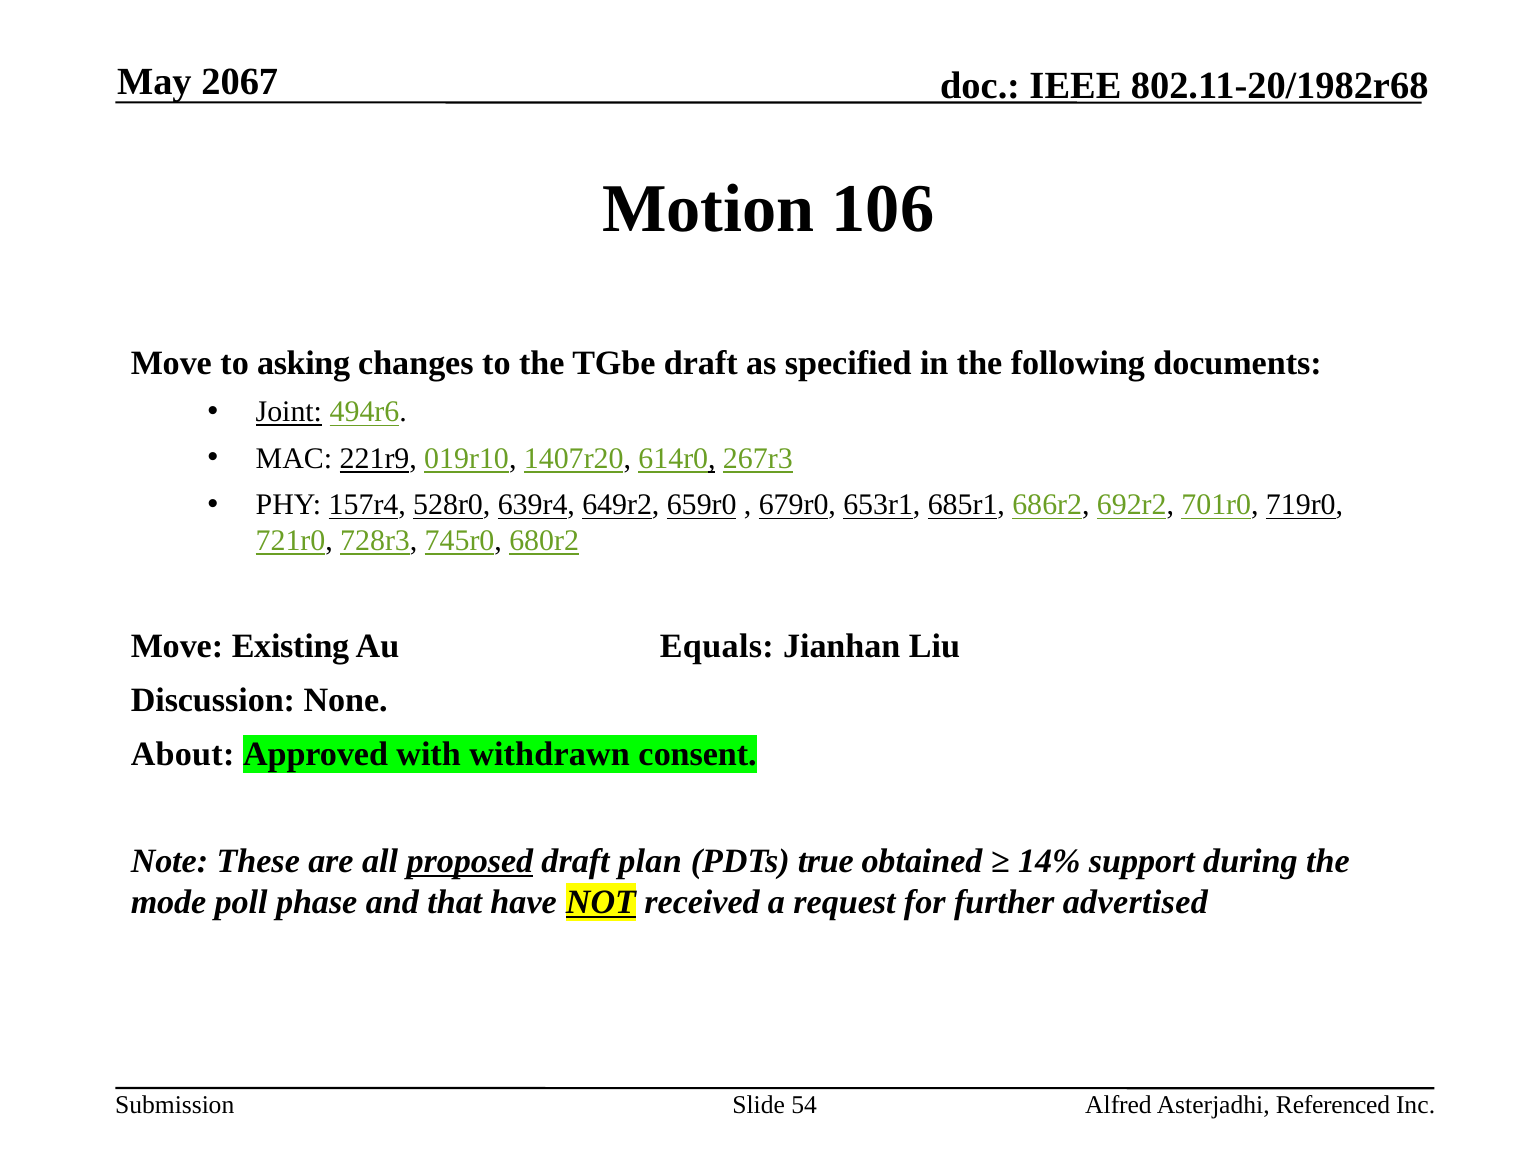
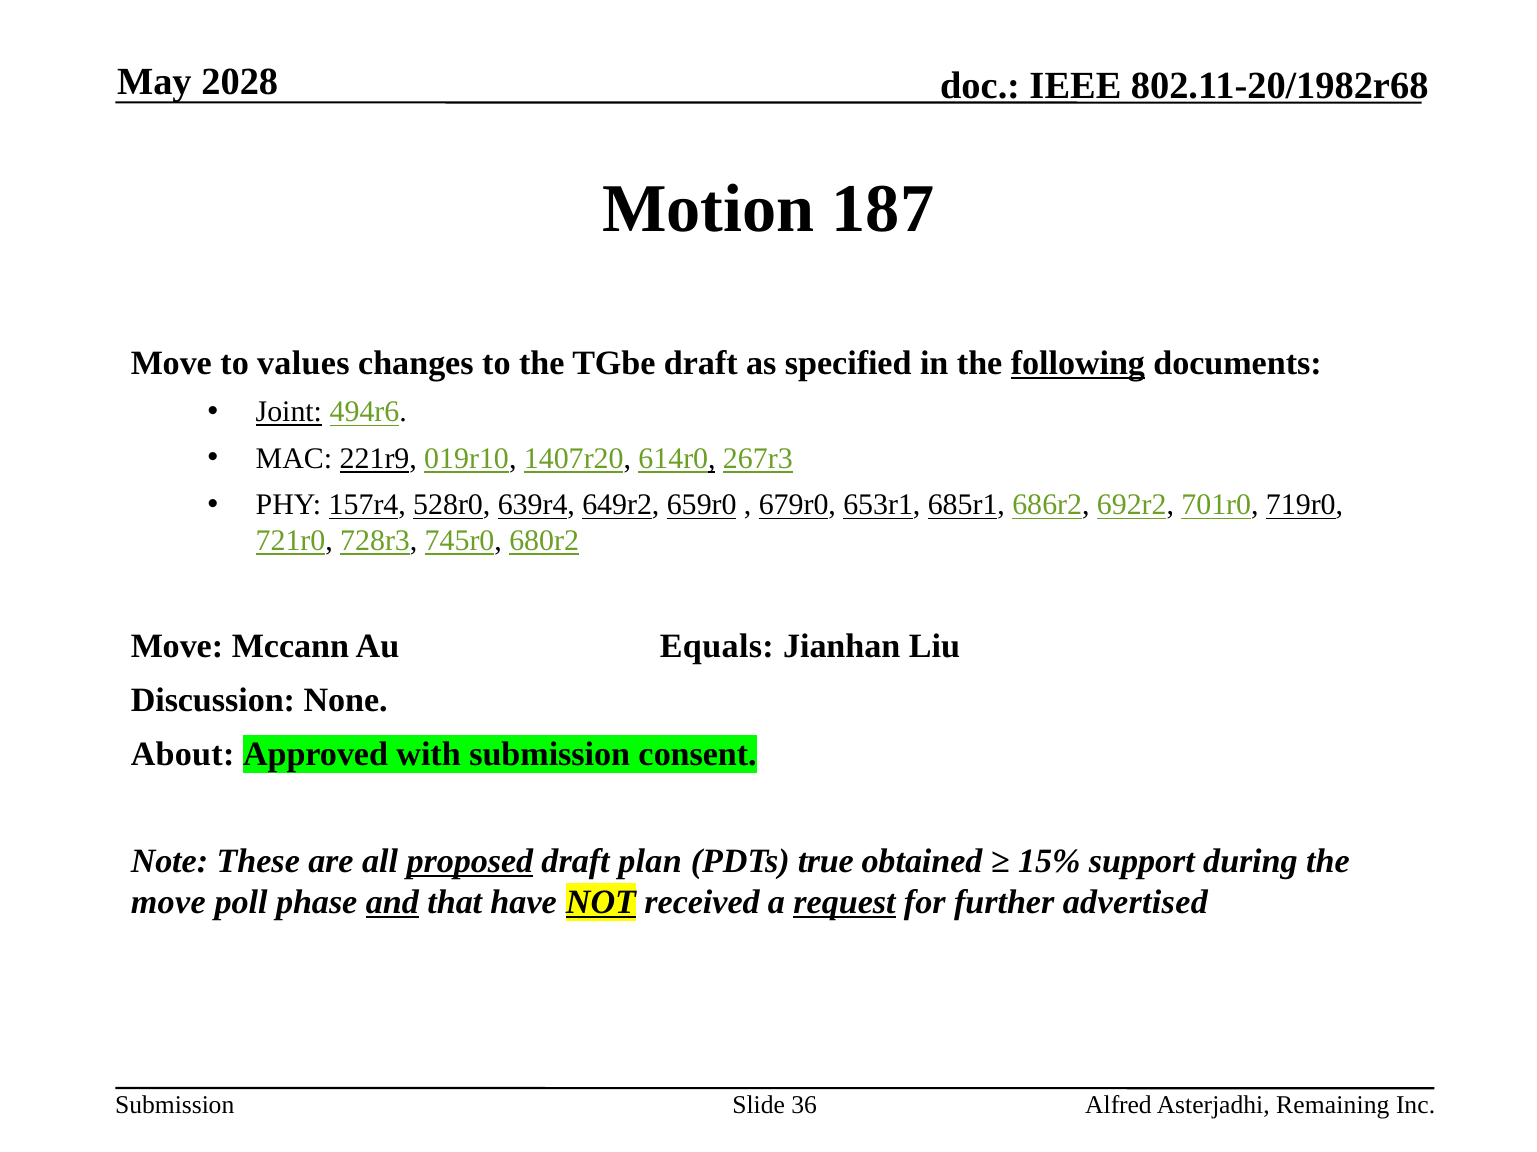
2067: 2067 -> 2028 (240, 81)
106: 106 -> 187 (883, 210)
asking: asking -> values (303, 364)
following underline: none -> present (1078, 364)
Existing: Existing -> Mccann (290, 647)
with withdrawn: withdrawn -> submission (550, 754)
14%: 14% -> 15% (1049, 862)
mode: mode -> move (168, 903)
and underline: none -> present (392, 903)
request underline: none -> present (845, 903)
54: 54 -> 36 (804, 1106)
Referenced: Referenced -> Remaining (1333, 1106)
